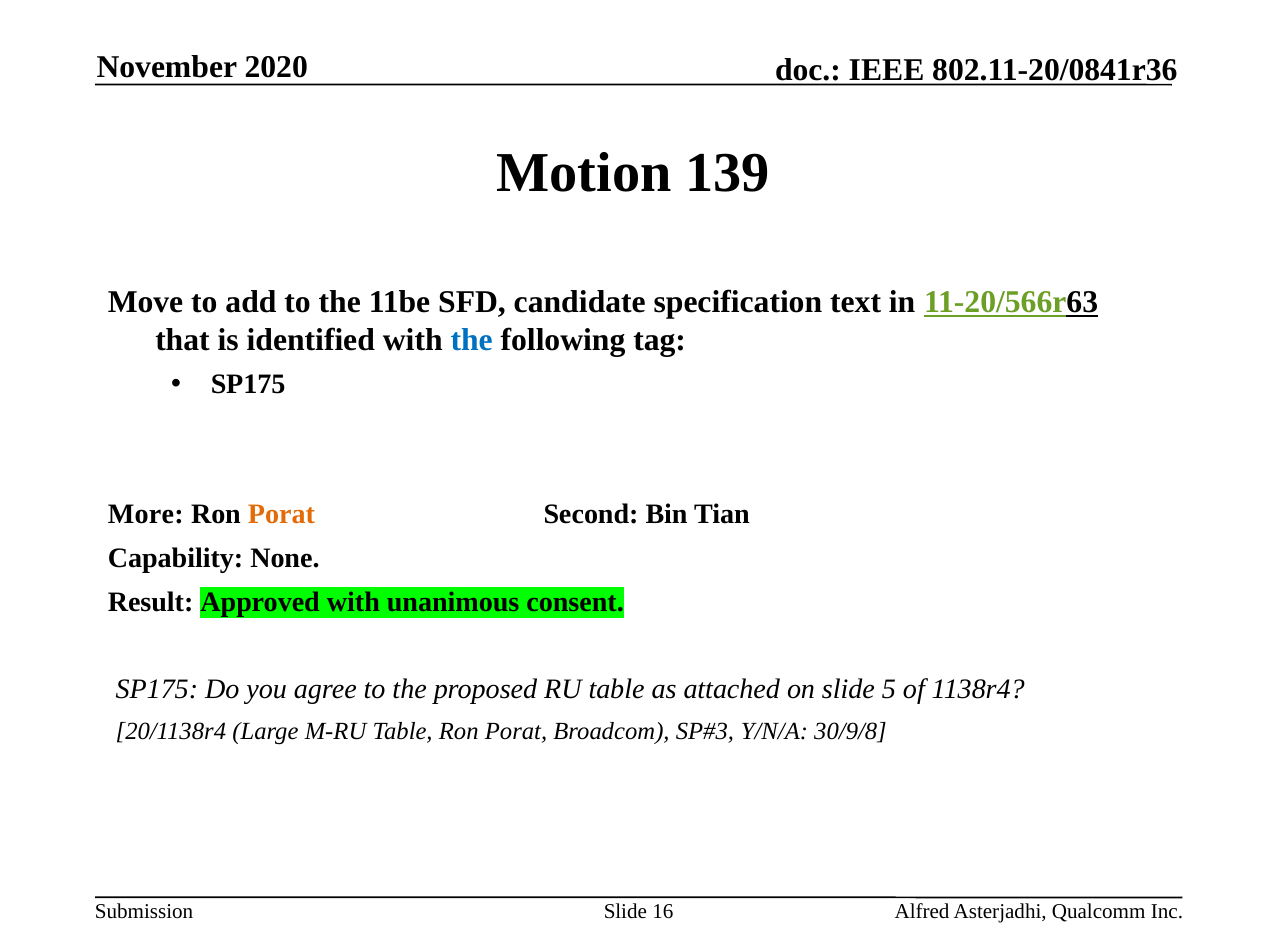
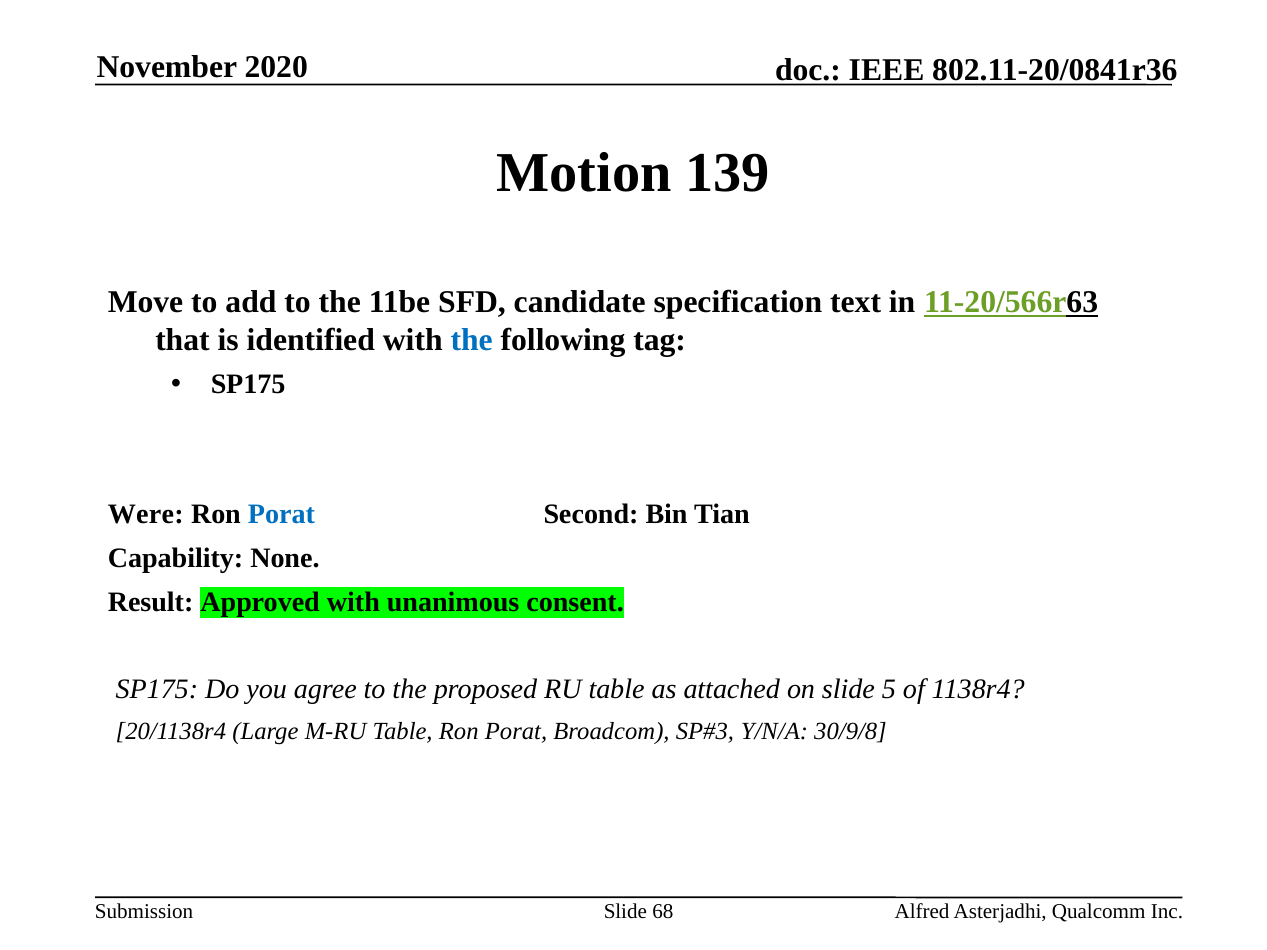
More: More -> Were (146, 514)
Porat colour: orange -> blue (281, 514)
16: 16 -> 68 (663, 911)
